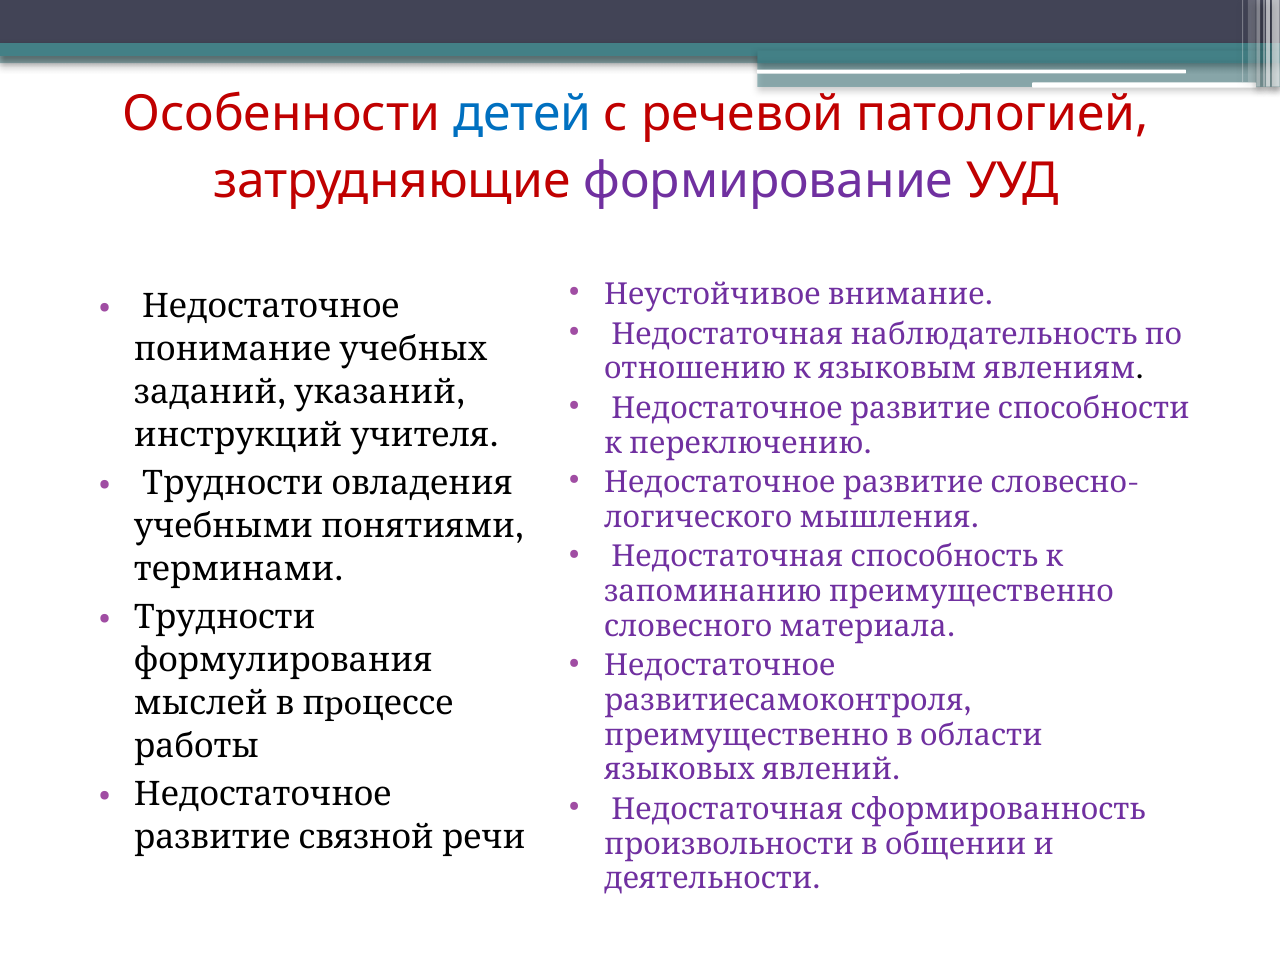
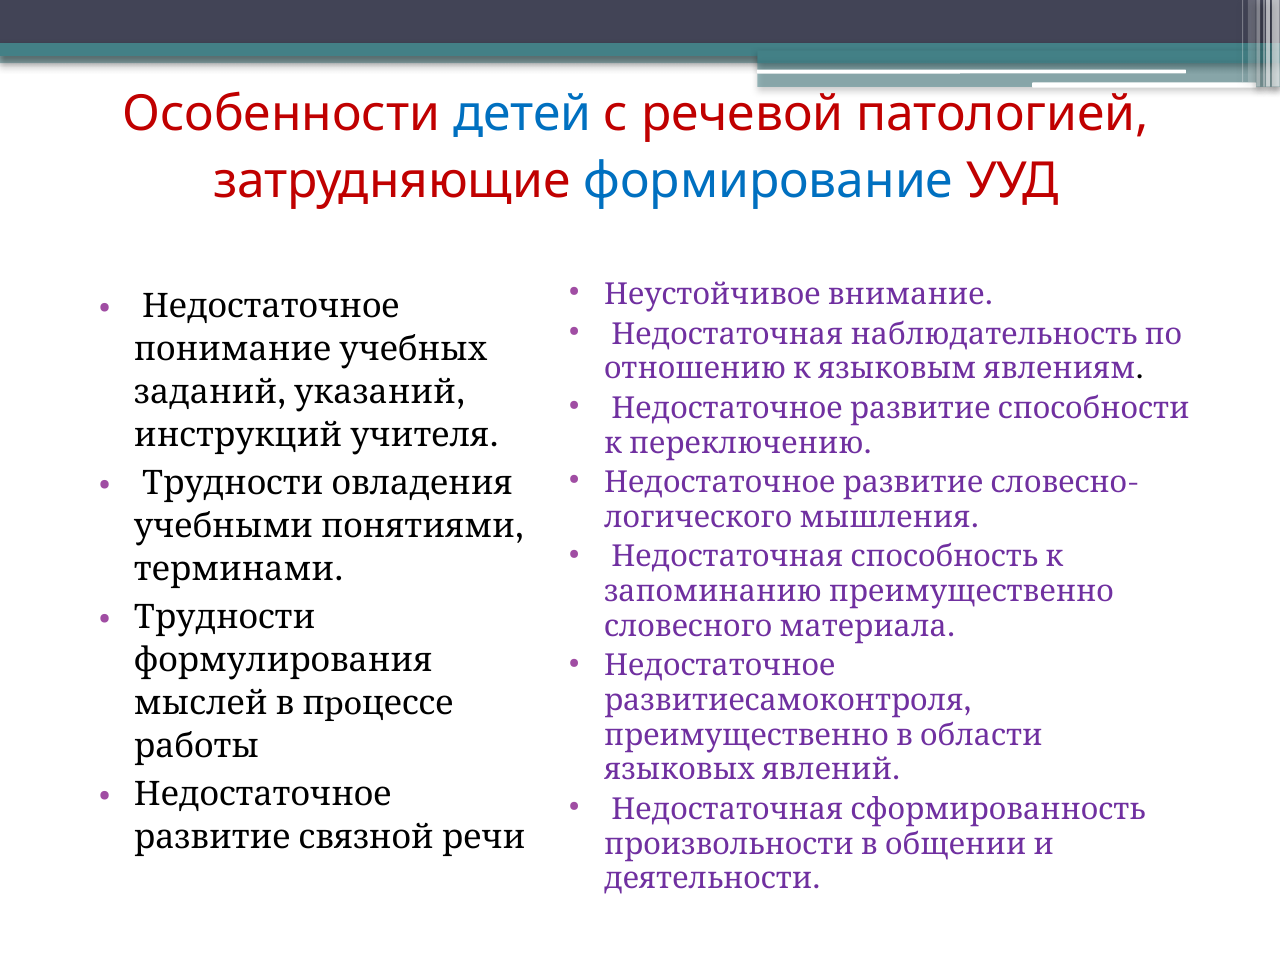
формирование colour: purple -> blue (769, 181)
